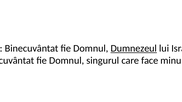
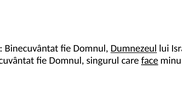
face underline: none -> present (150, 61)
